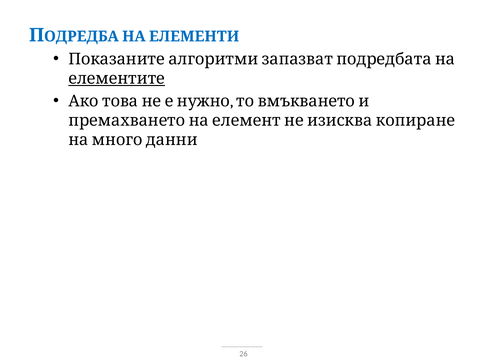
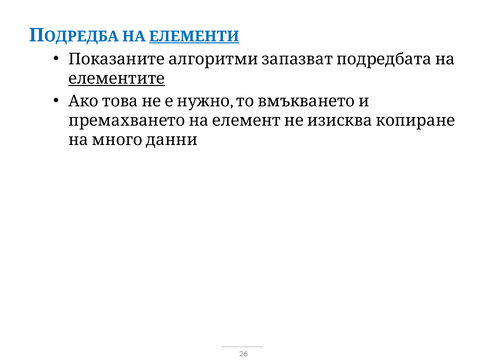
ЕЛЕМЕНТИ underline: none -> present (194, 36)
